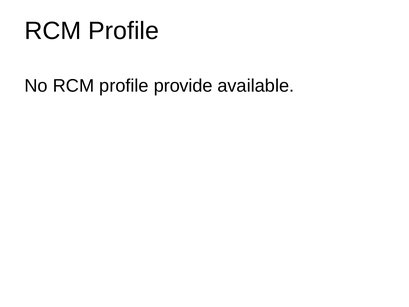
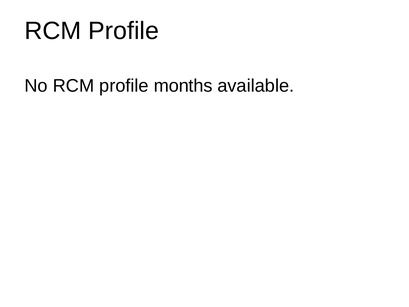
provide: provide -> months (183, 86)
